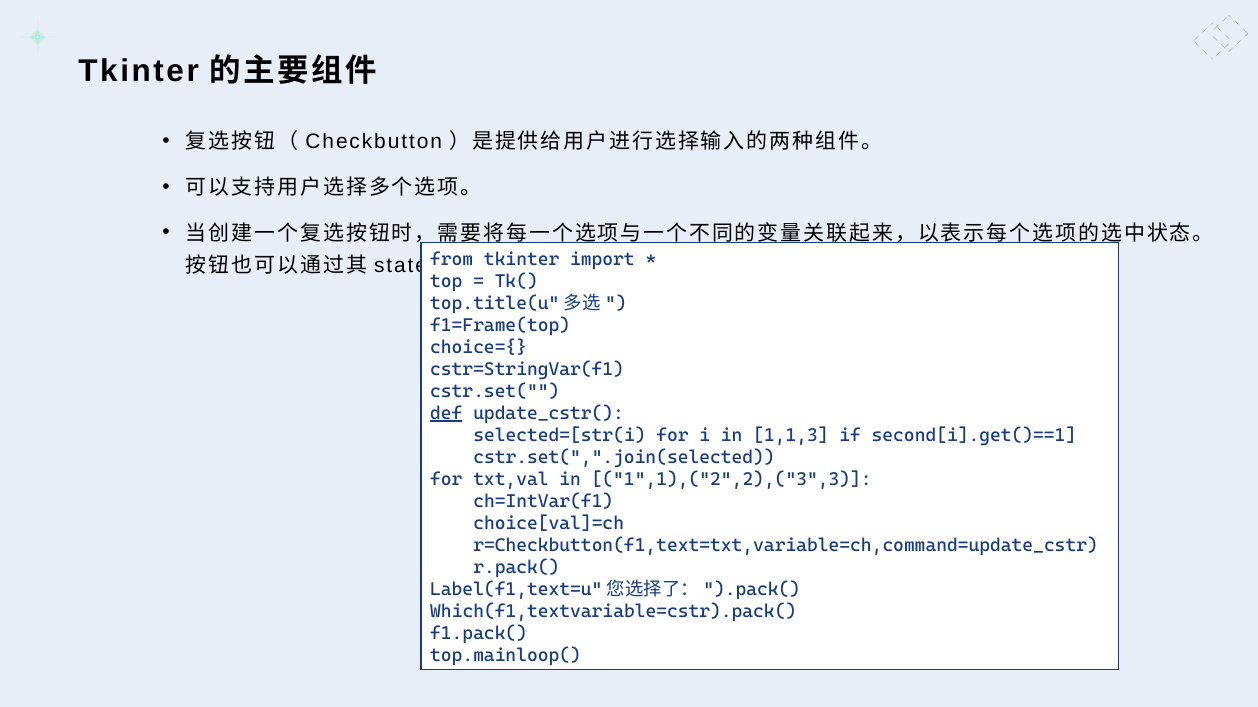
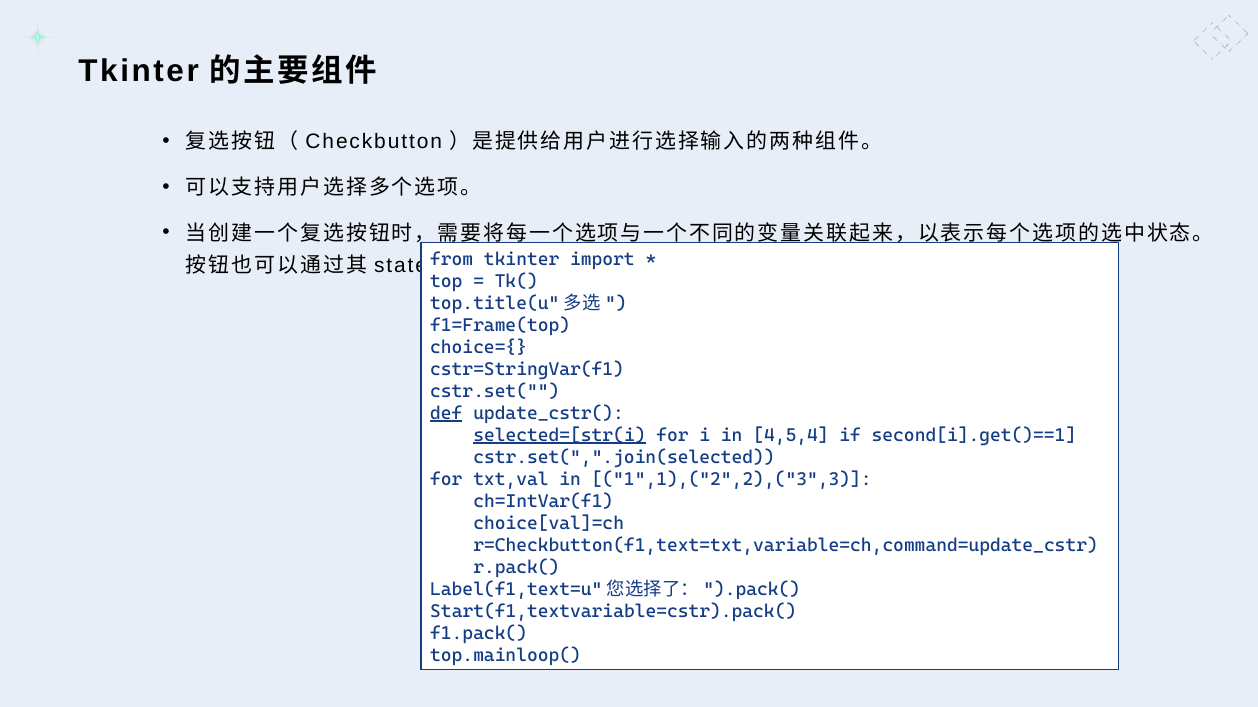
selected=[str(i underline: none -> present (559, 436)
1,1,3: 1,1,3 -> 4,5,4 (791, 436)
Which(f1,textvariable=cstr).pack(: Which(f1,textvariable=cstr).pack( -> Start(f1,textvariable=cstr).pack( (613, 612)
